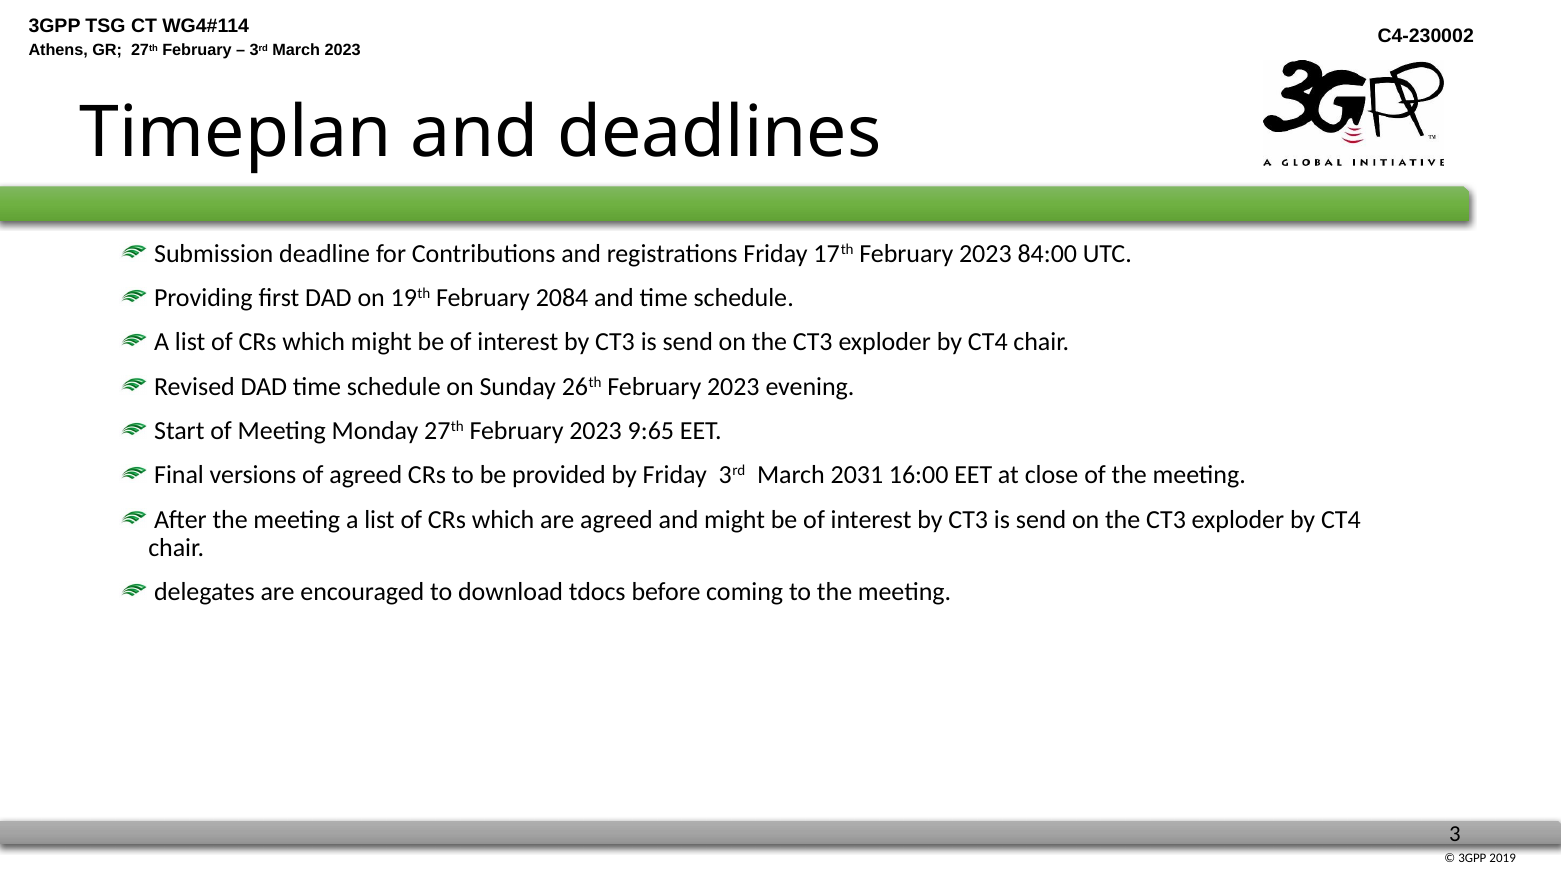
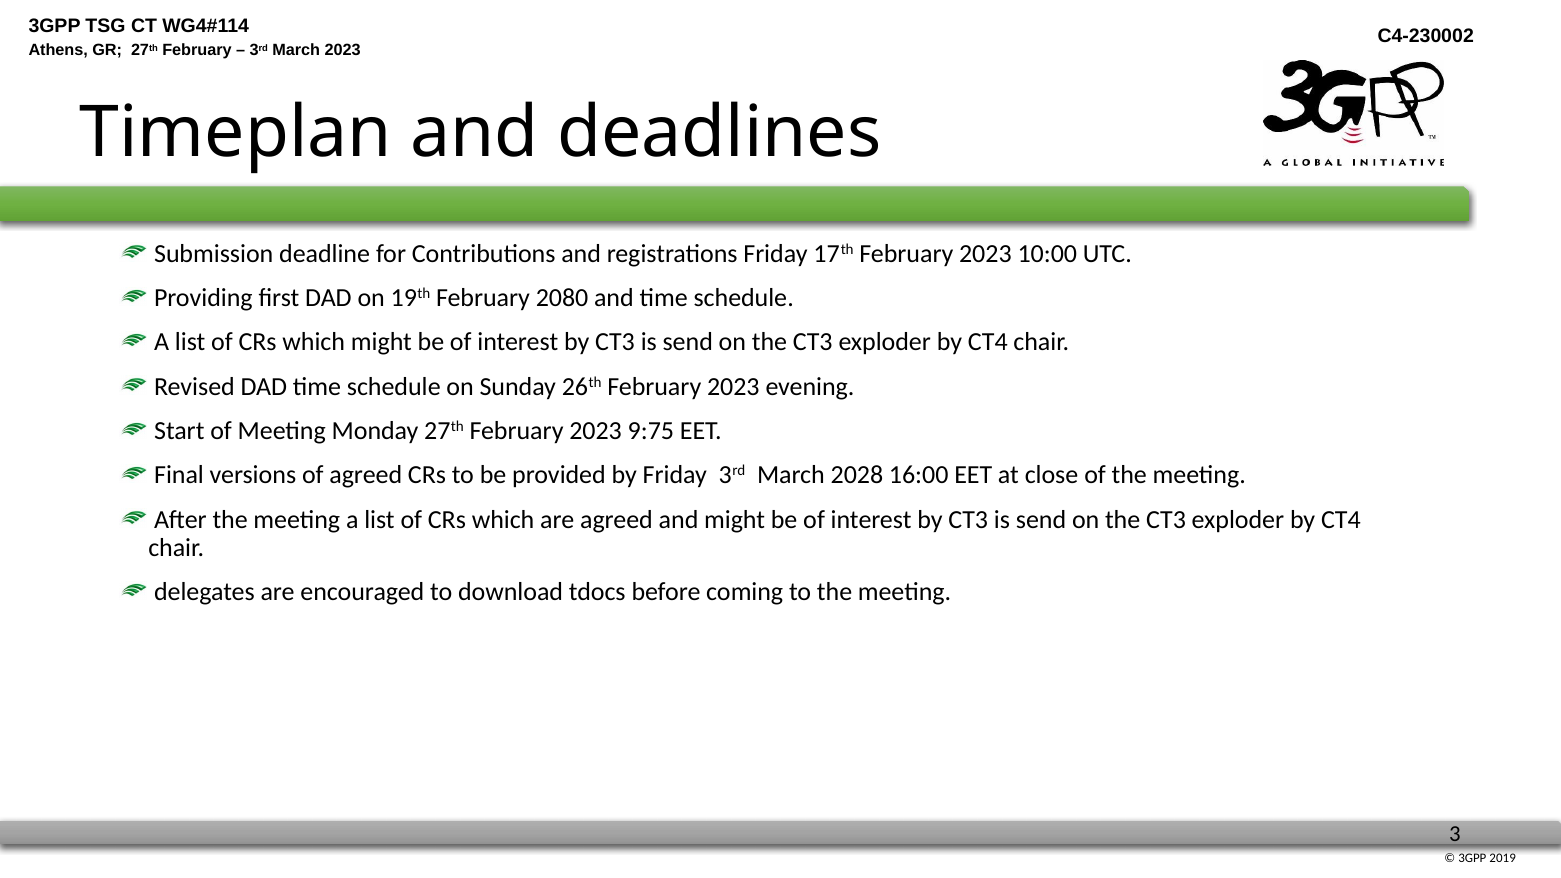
84:00: 84:00 -> 10:00 (1047, 253)
2084: 2084 -> 2080 (562, 298)
9:65: 9:65 -> 9:75 (651, 431)
2031: 2031 -> 2028 (857, 475)
